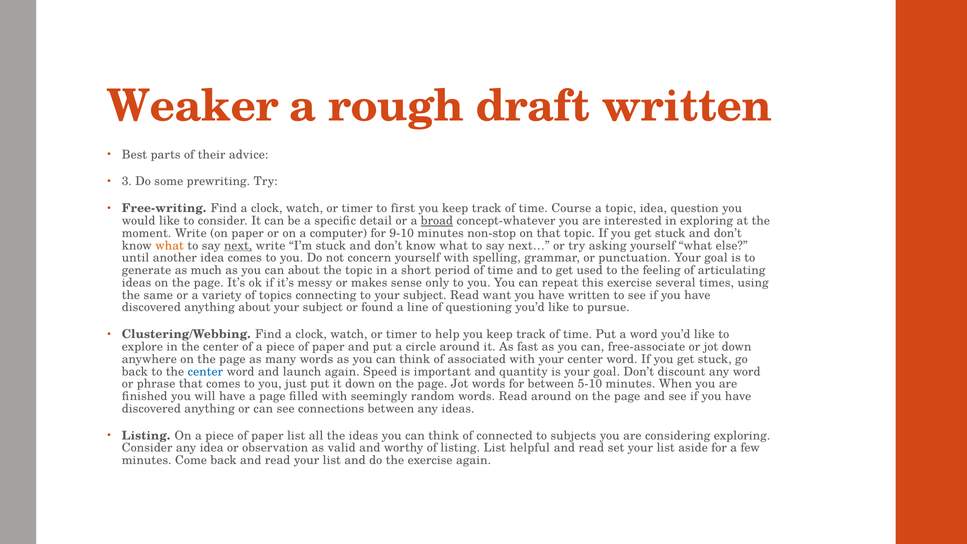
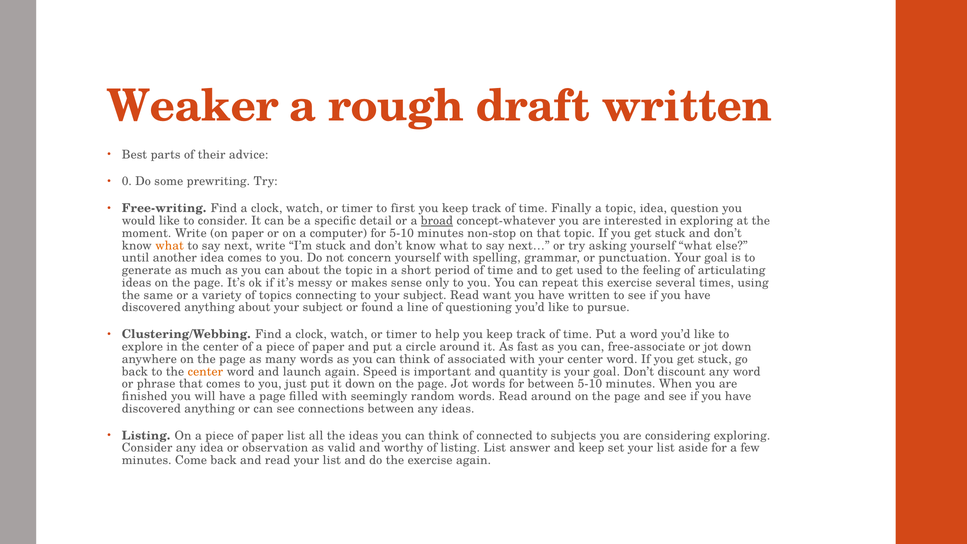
3: 3 -> 0 (127, 181)
Course: Course -> Finally (571, 208)
for 9-10: 9-10 -> 5-10 (402, 233)
next underline: present -> none (238, 246)
center colour: blue -> orange (205, 372)
helpful: helpful -> answer (530, 448)
read: read -> keep (591, 448)
